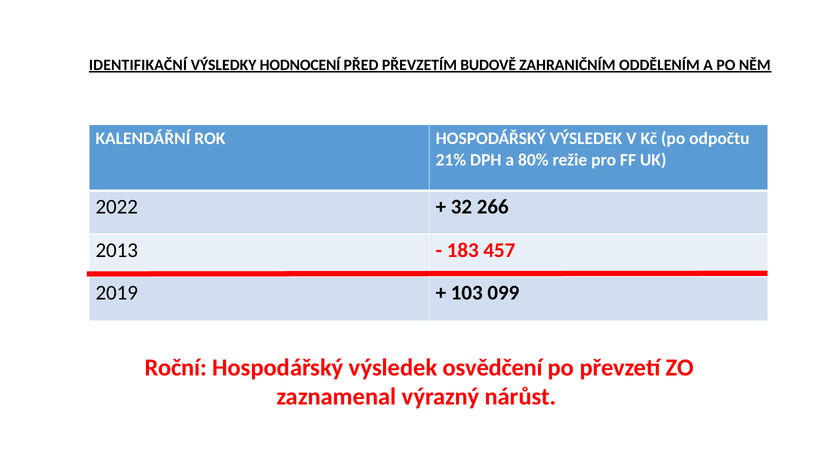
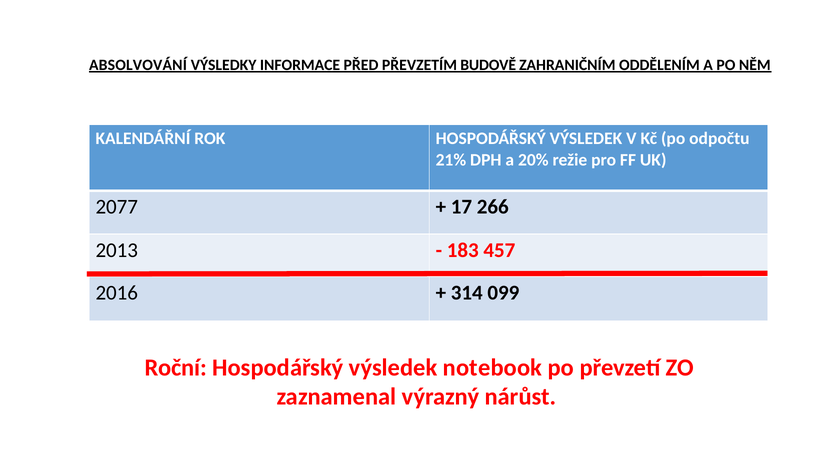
IDENTIFIKAČNÍ: IDENTIFIKAČNÍ -> ABSOLVOVÁNÍ (138, 65)
HODNOCENÍ: HODNOCENÍ -> INFORMACE (300, 65)
80%: 80% -> 20% (533, 160)
2022: 2022 -> 2077 (117, 207)
32: 32 -> 17 (461, 207)
2019: 2019 -> 2016 (117, 293)
103: 103 -> 314 (467, 293)
osvědčení: osvědčení -> notebook (492, 367)
